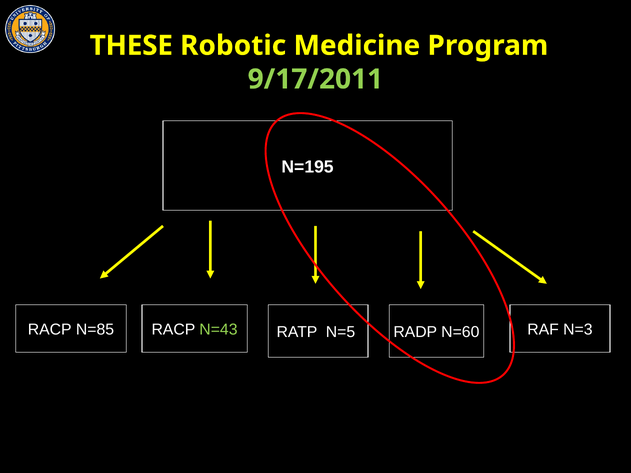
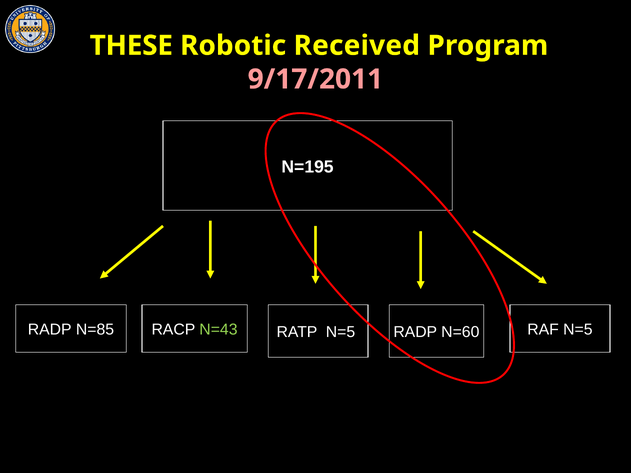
Medicine: Medicine -> Received (357, 46)
9/17/2011 colour: light green -> pink (315, 79)
RACP: RACP -> RADP (50, 330)
N=3: N=3 -> N=5 (578, 330)
